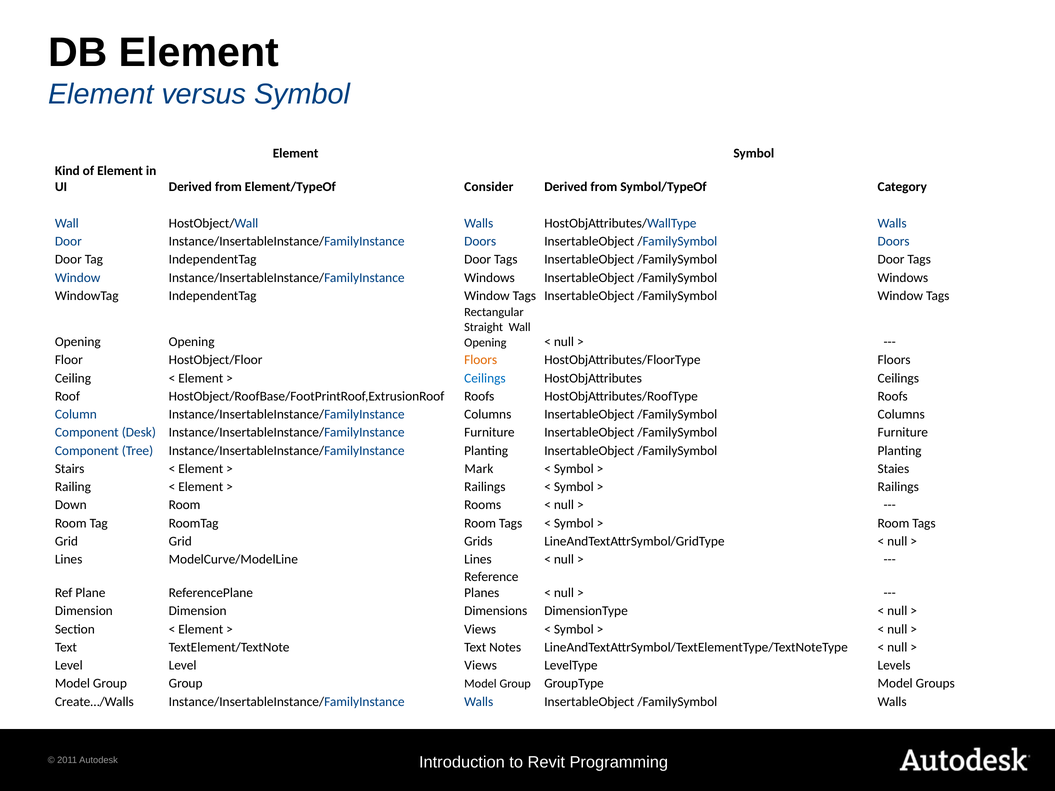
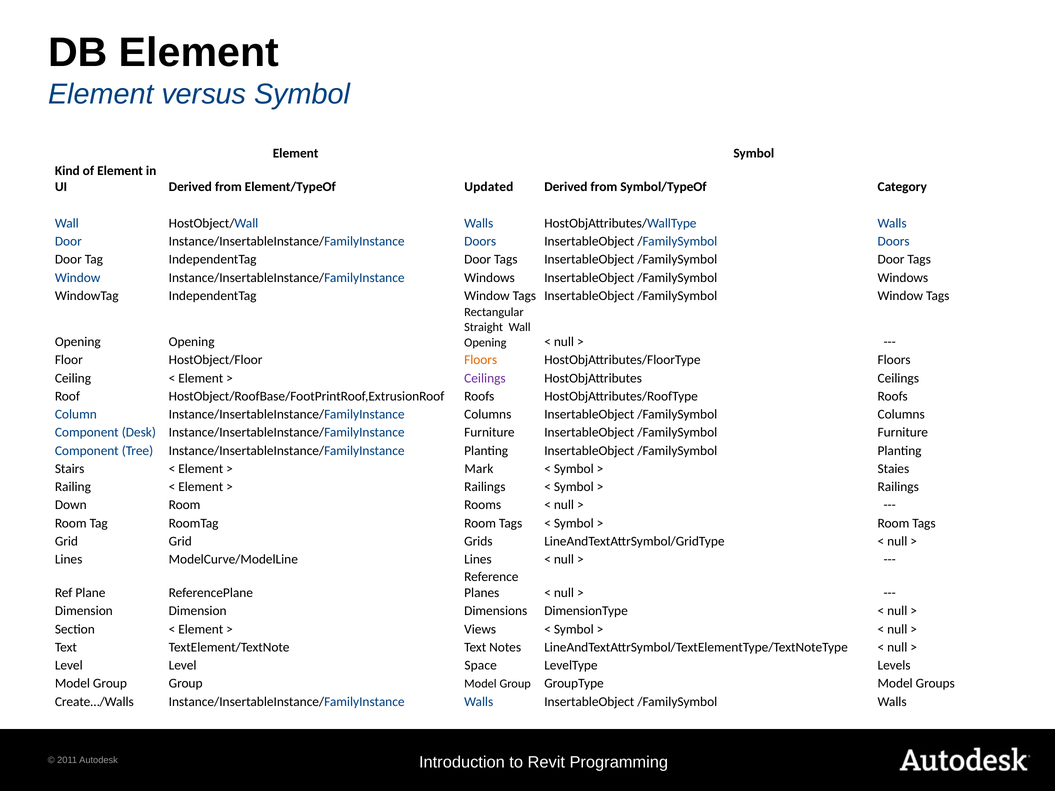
Consider: Consider -> Updated (489, 187)
Ceilings colour: blue -> purple (485, 378)
Level Views: Views -> Space (481, 665)
